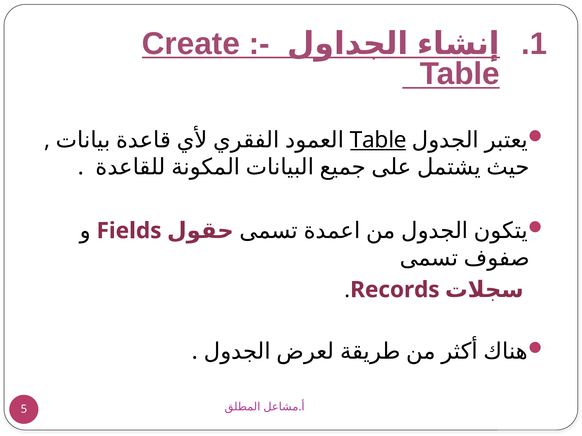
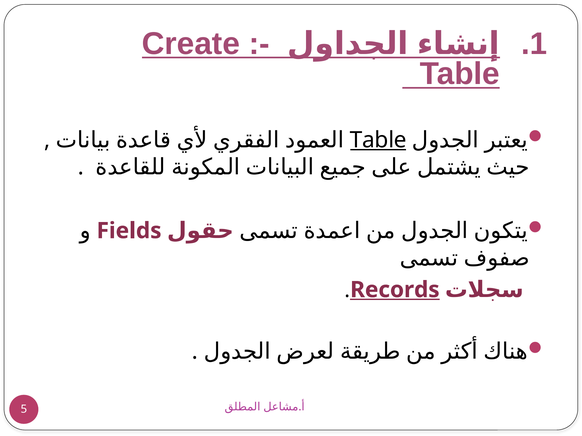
Records underline: none -> present (395, 290)
